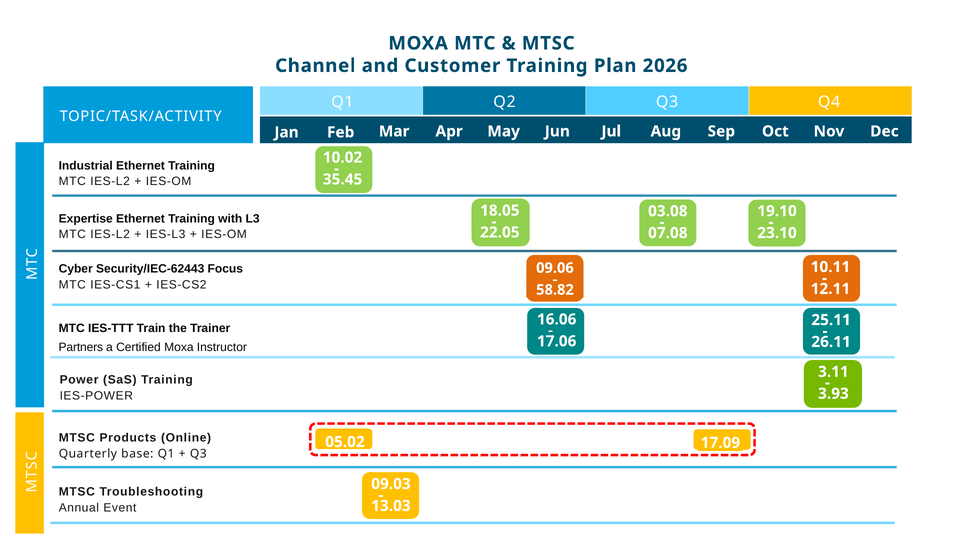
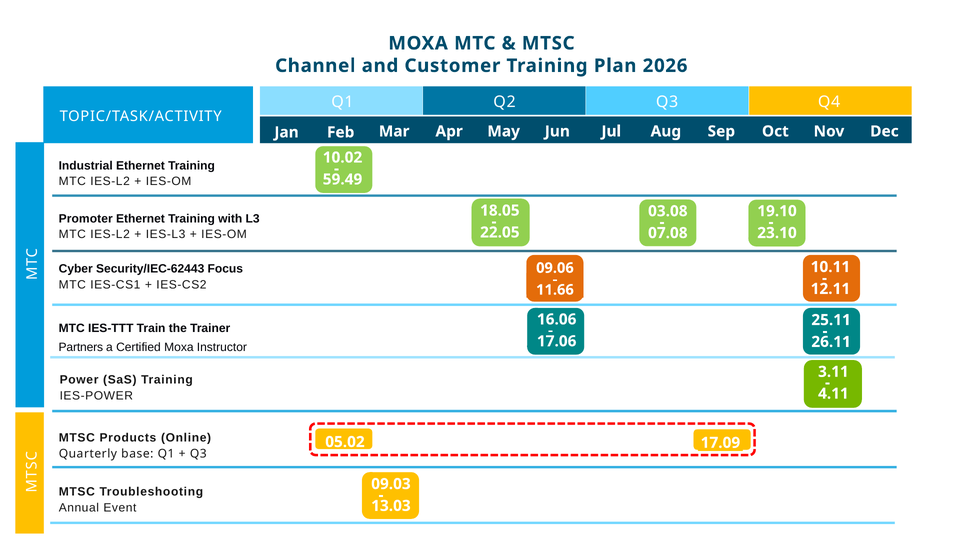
35.45: 35.45 -> 59.49 (343, 179)
Expertise: Expertise -> Promoter (86, 218)
58.82: 58.82 -> 11.66 (555, 290)
3.93: 3.93 -> 4.11 (833, 393)
